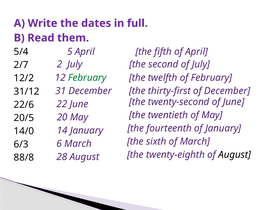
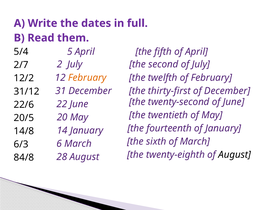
February colour: green -> orange (87, 77)
14/0: 14/0 -> 14/8 (24, 131)
88/8: 88/8 -> 84/8 (24, 157)
